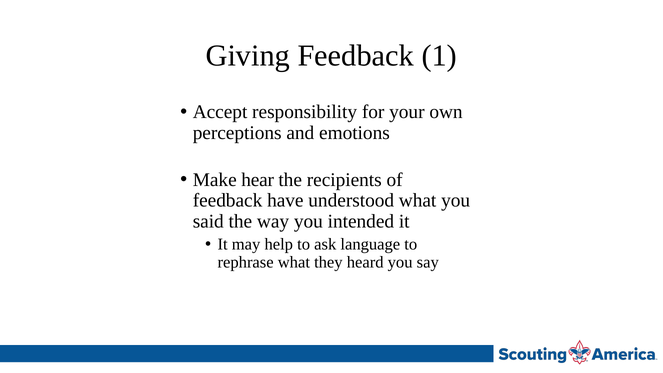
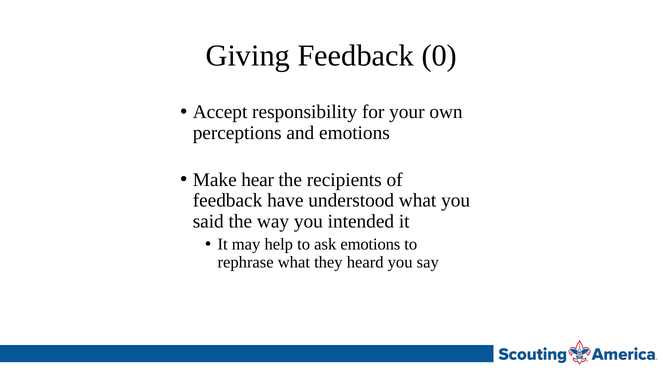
1: 1 -> 0 (439, 56)
ask language: language -> emotions (370, 244)
